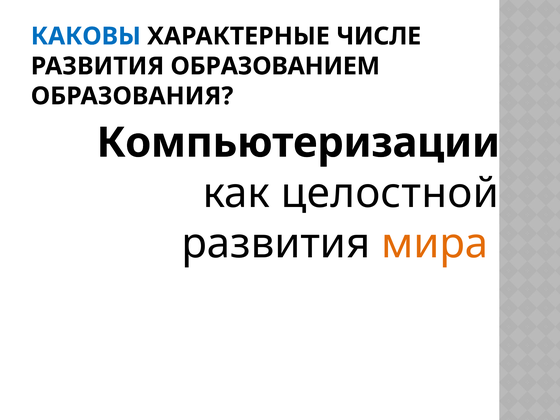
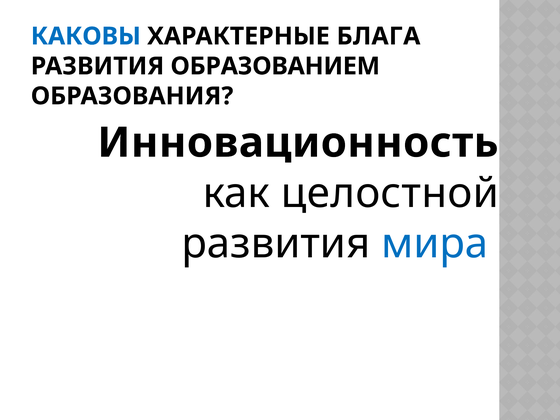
ЧИСЛЕ: ЧИСЛЕ -> БЛАГА (378, 36)
Компьютеризации: Компьютеризации -> Инновационность (298, 143)
мира colour: orange -> blue (435, 244)
